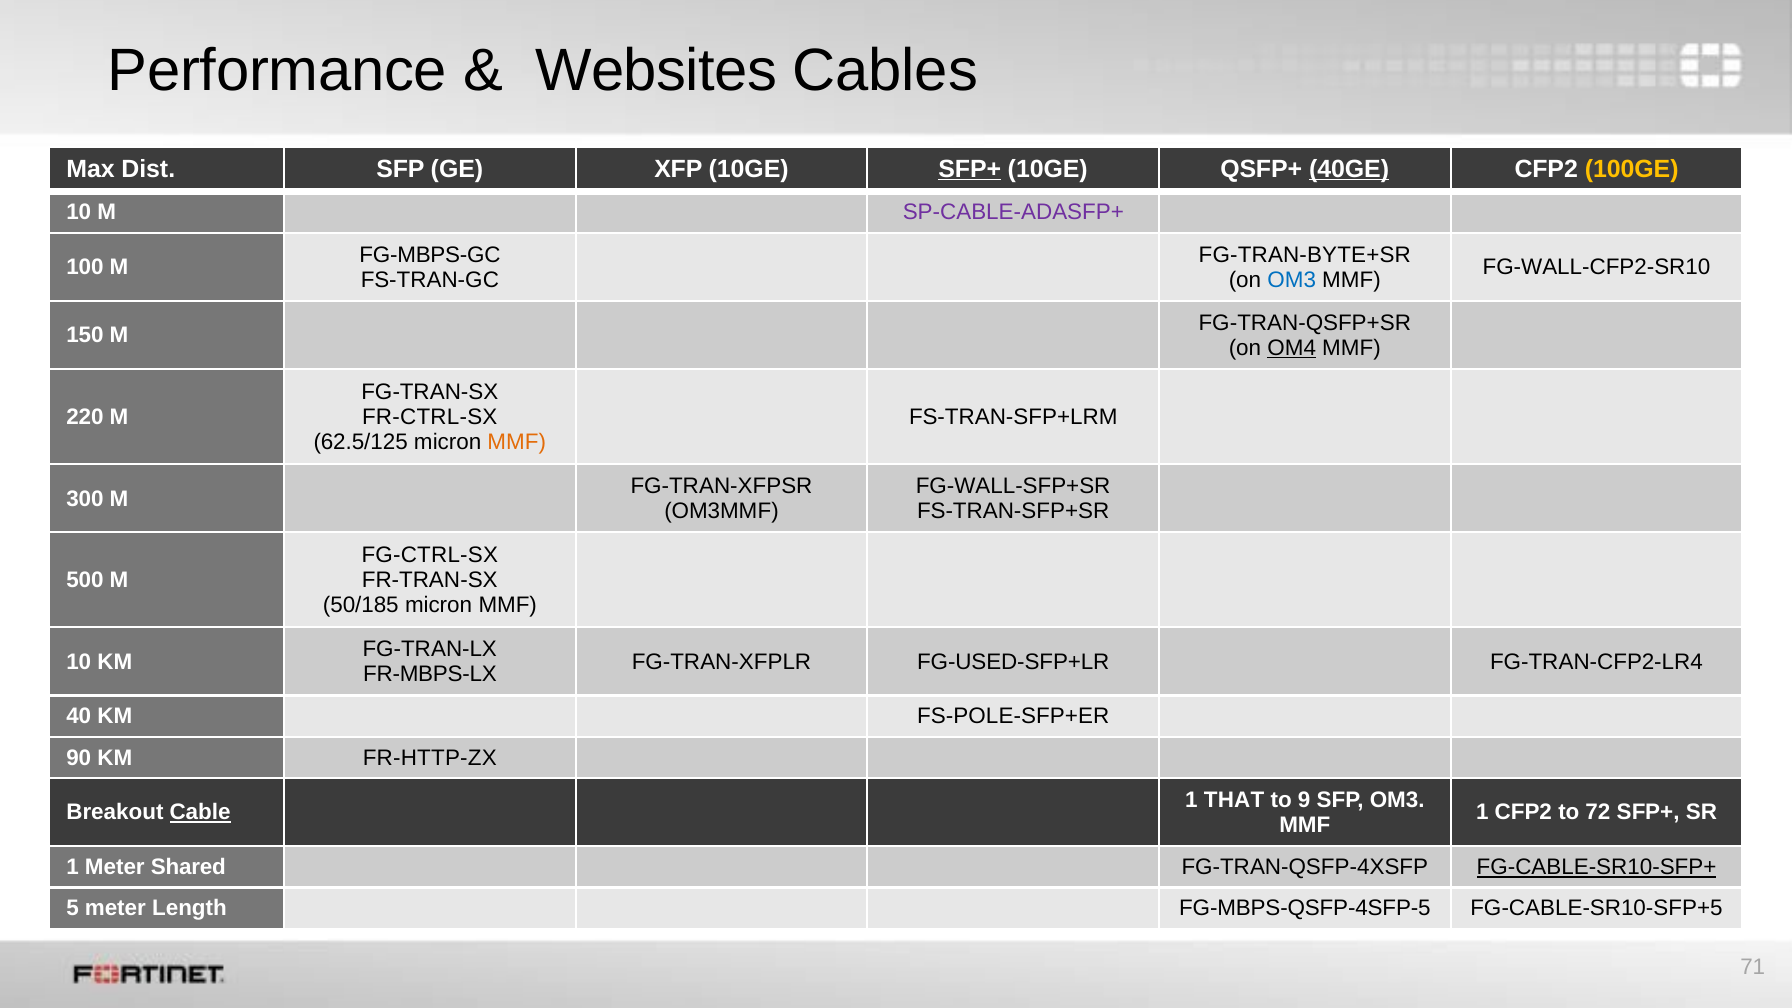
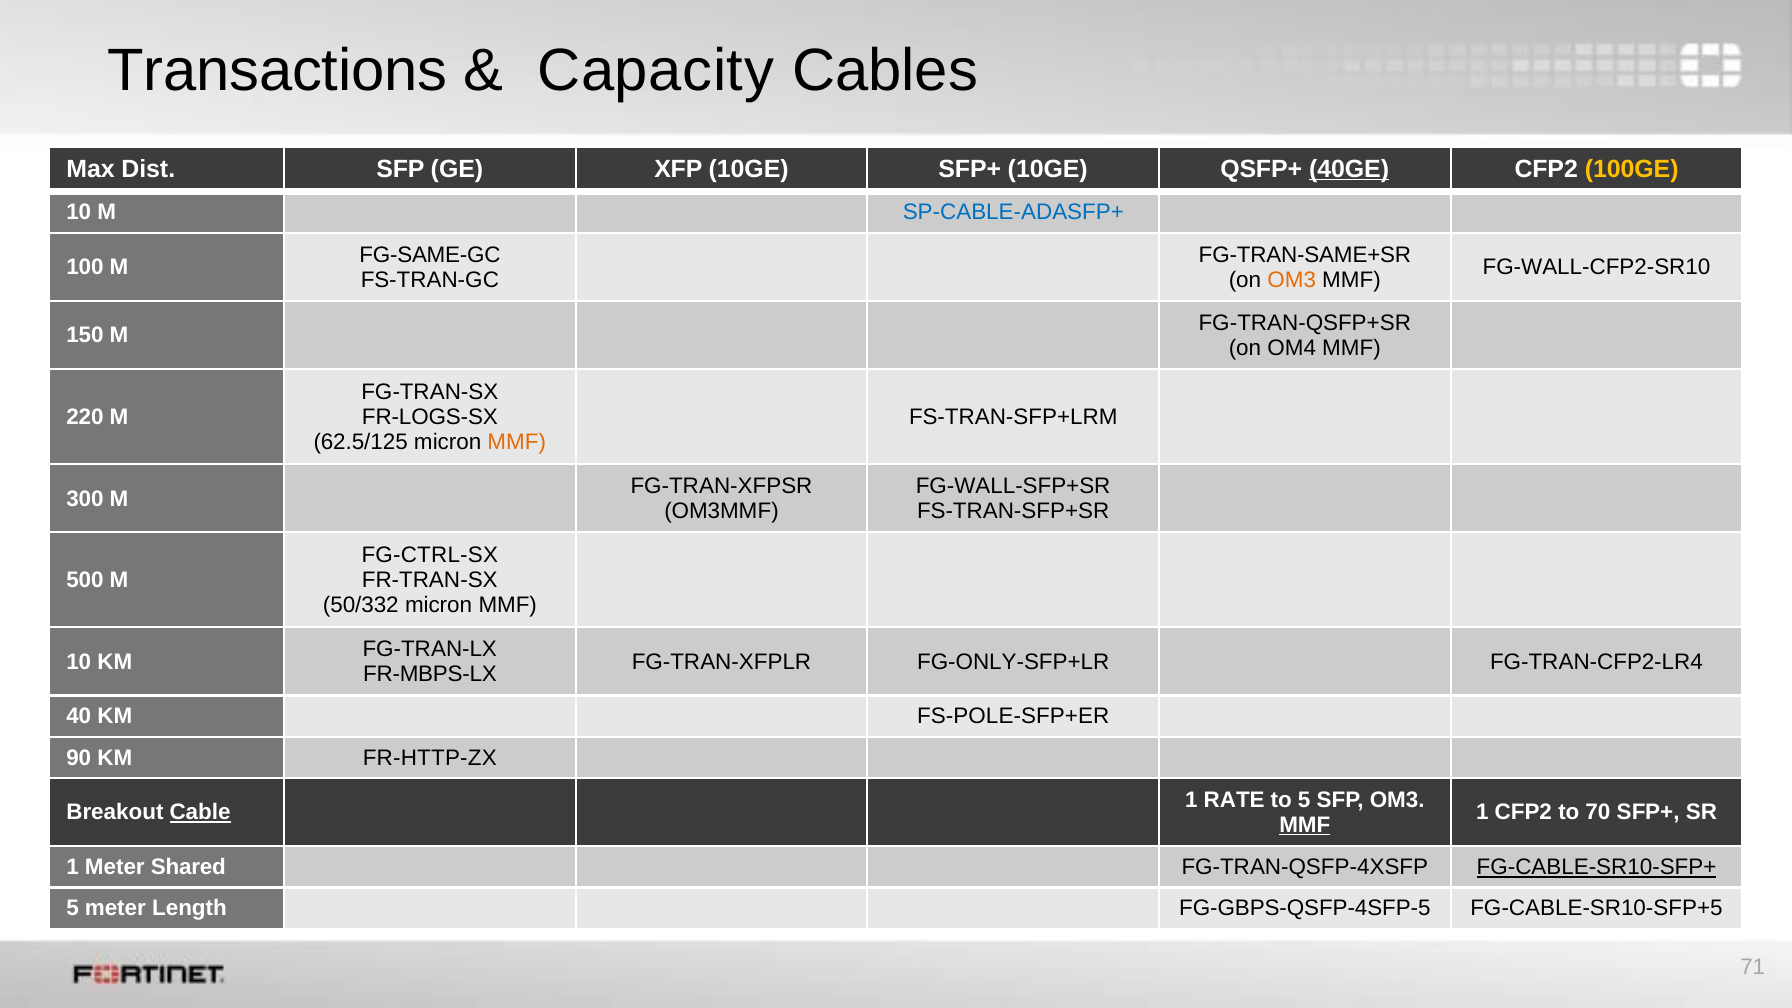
Performance: Performance -> Transactions (277, 70)
Websites: Websites -> Capacity (656, 70)
SFP+ underline: present -> none (970, 169)
SP-CABLE-ADASFP+ colour: purple -> blue (1013, 213)
FG-MBPS-GC: FG-MBPS-GC -> FG-SAME-GC (430, 255)
FG-TRAN-BYTE+SR: FG-TRAN-BYTE+SR -> FG-TRAN-SAME+SR (1305, 255)
OM3 colour: blue -> orange (1292, 280)
OM4 underline: present -> none (1292, 348)
FR-CTRL-SX: FR-CTRL-SX -> FR-LOGS-SX (430, 417)
50/185: 50/185 -> 50/332 (361, 605)
FG-USED-SFP+LR: FG-USED-SFP+LR -> FG-ONLY-SFP+LR (1013, 662)
THAT: THAT -> RATE (1234, 800)
to 9: 9 -> 5 (1304, 800)
72: 72 -> 70 (1598, 813)
MMF underline: none -> present (1305, 825)
FG-MBPS-QSFP-4SFP-5: FG-MBPS-QSFP-4SFP-5 -> FG-GBPS-QSFP-4SFP-5 (1305, 908)
